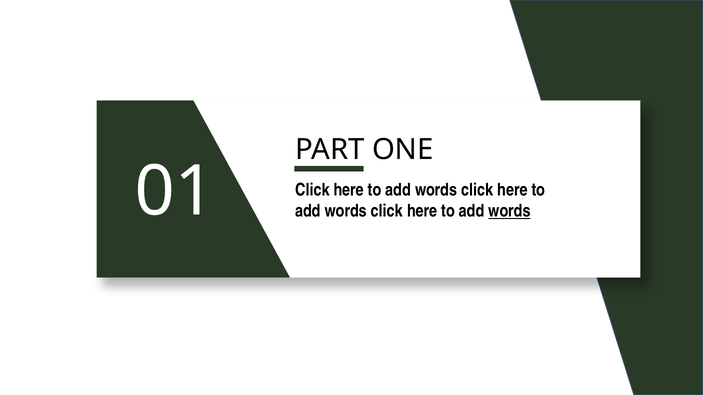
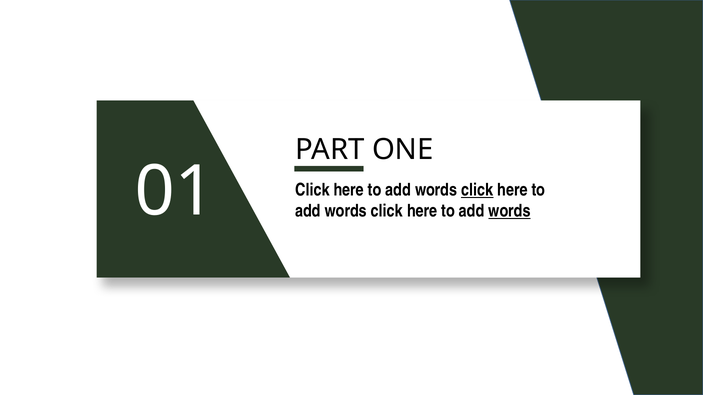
click underline: none -> present (477, 190)
